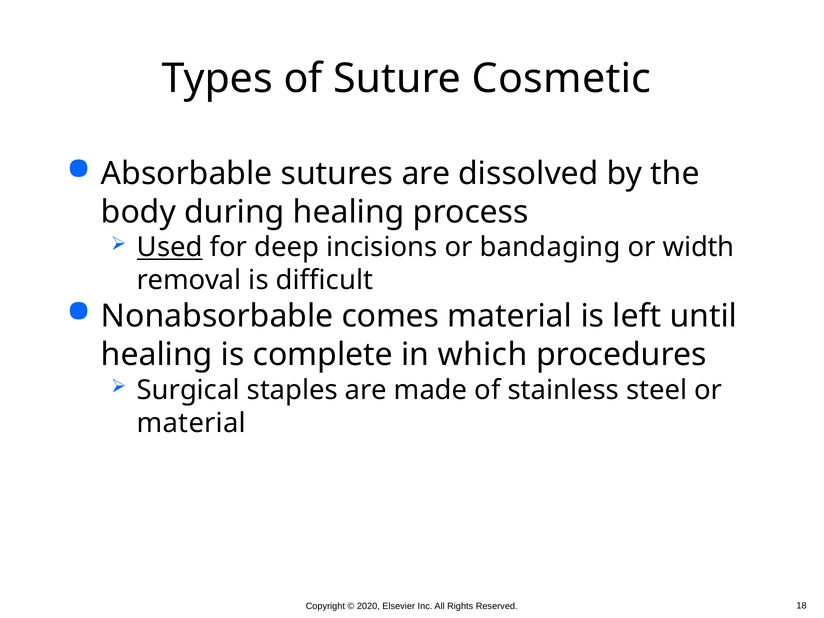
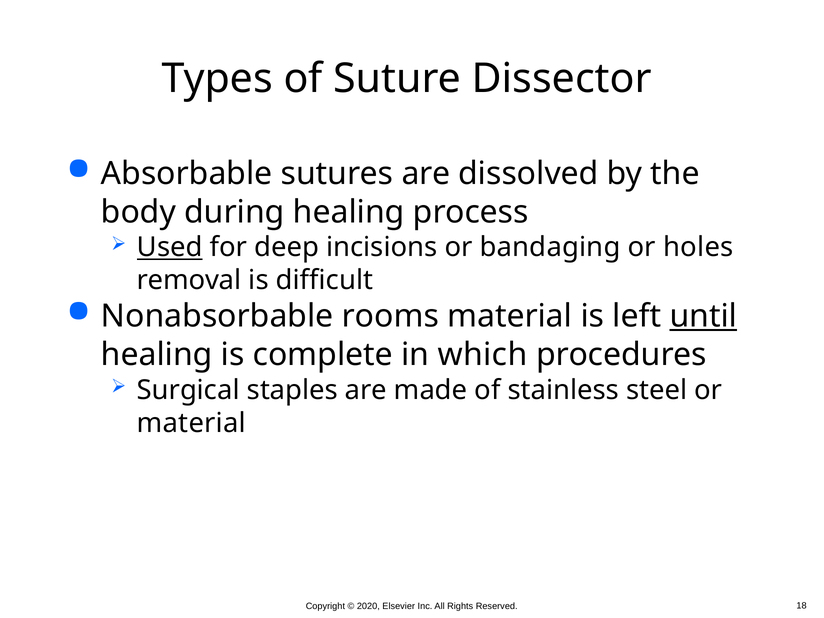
Cosmetic: Cosmetic -> Dissector (562, 78)
width: width -> holes (698, 247)
comes: comes -> rooms (390, 316)
until underline: none -> present (703, 316)
